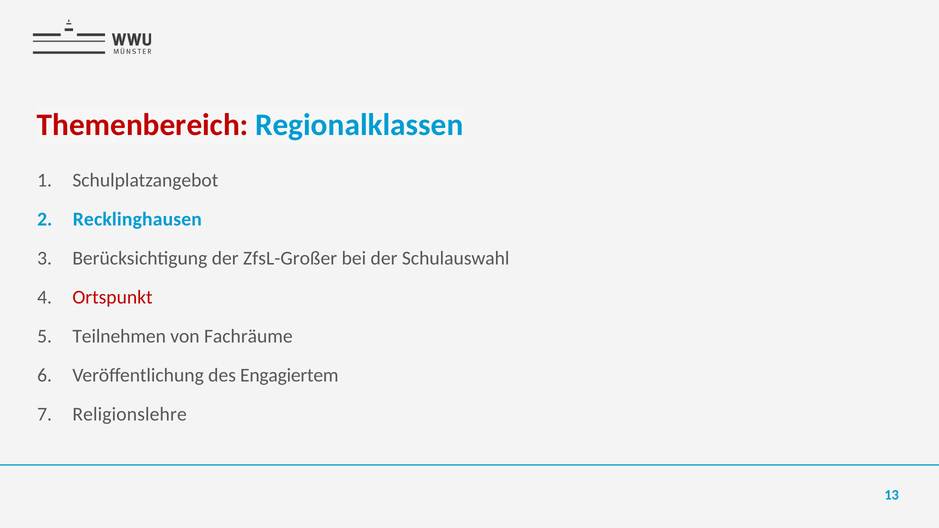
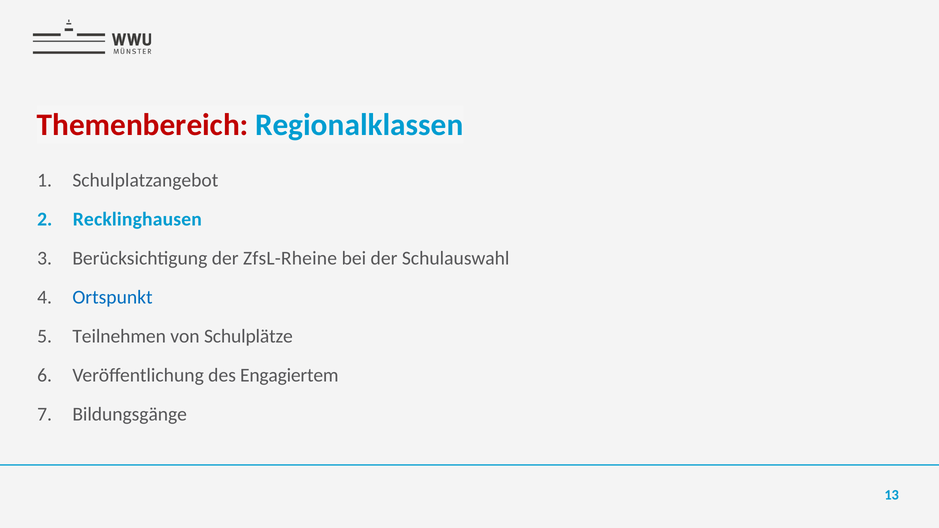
ZfsL-Großer: ZfsL-Großer -> ZfsL-Rheine (290, 258)
Ortspunkt colour: red -> blue (113, 297)
Fachräume: Fachräume -> Schulplätze (248, 336)
Religionslehre: Religionslehre -> Bildungsgänge (130, 414)
